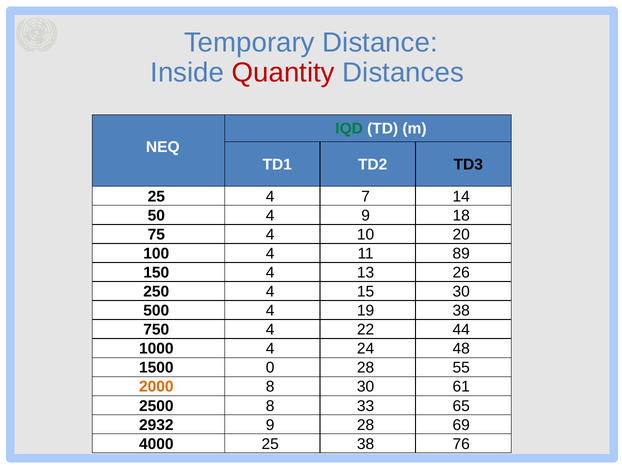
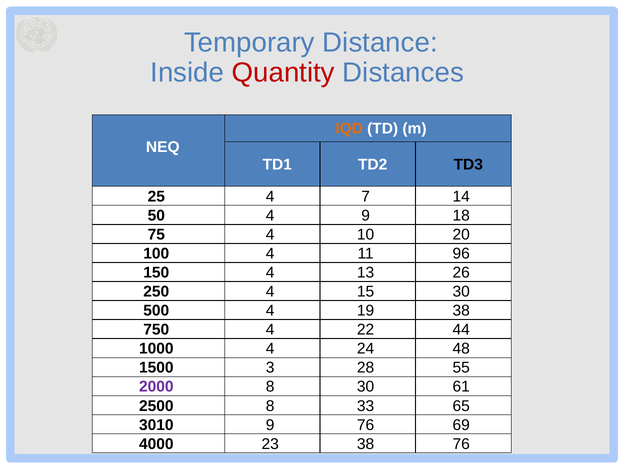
IQD colour: green -> orange (349, 129)
89: 89 -> 96 (461, 254)
0: 0 -> 3 (270, 368)
2000 colour: orange -> purple (156, 387)
2932: 2932 -> 3010 (156, 425)
9 28: 28 -> 76 (366, 425)
4000 25: 25 -> 23 (270, 444)
